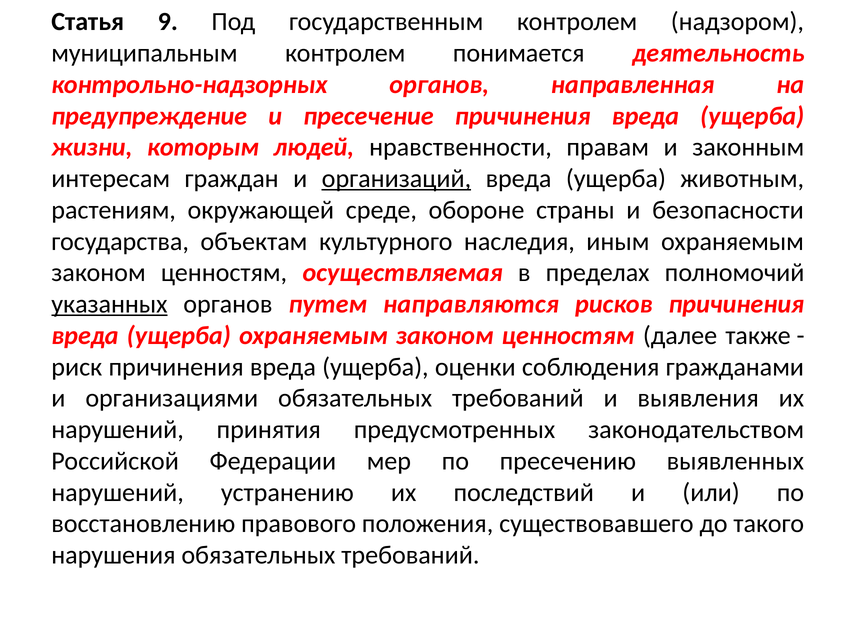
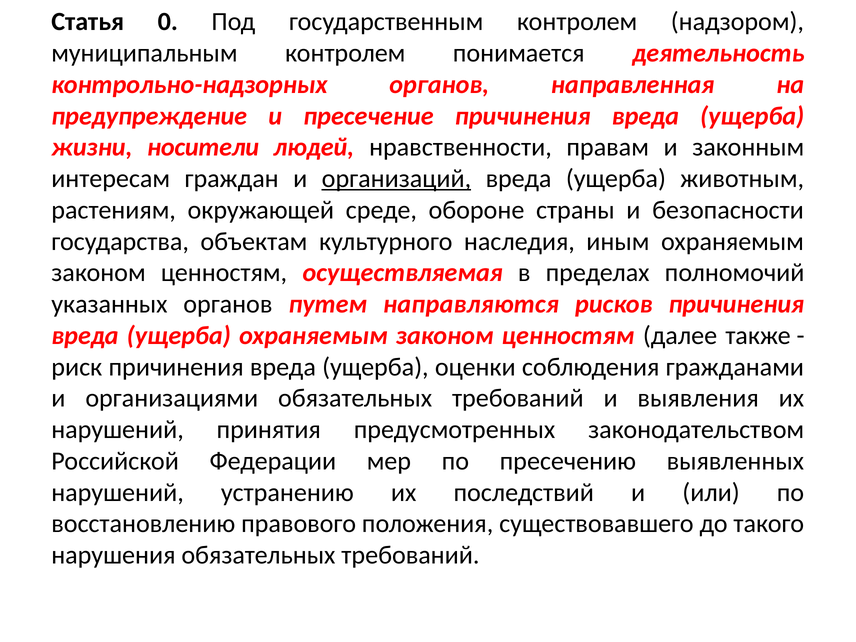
9: 9 -> 0 (168, 22)
которым: которым -> носители (203, 147)
указанных underline: present -> none (109, 304)
